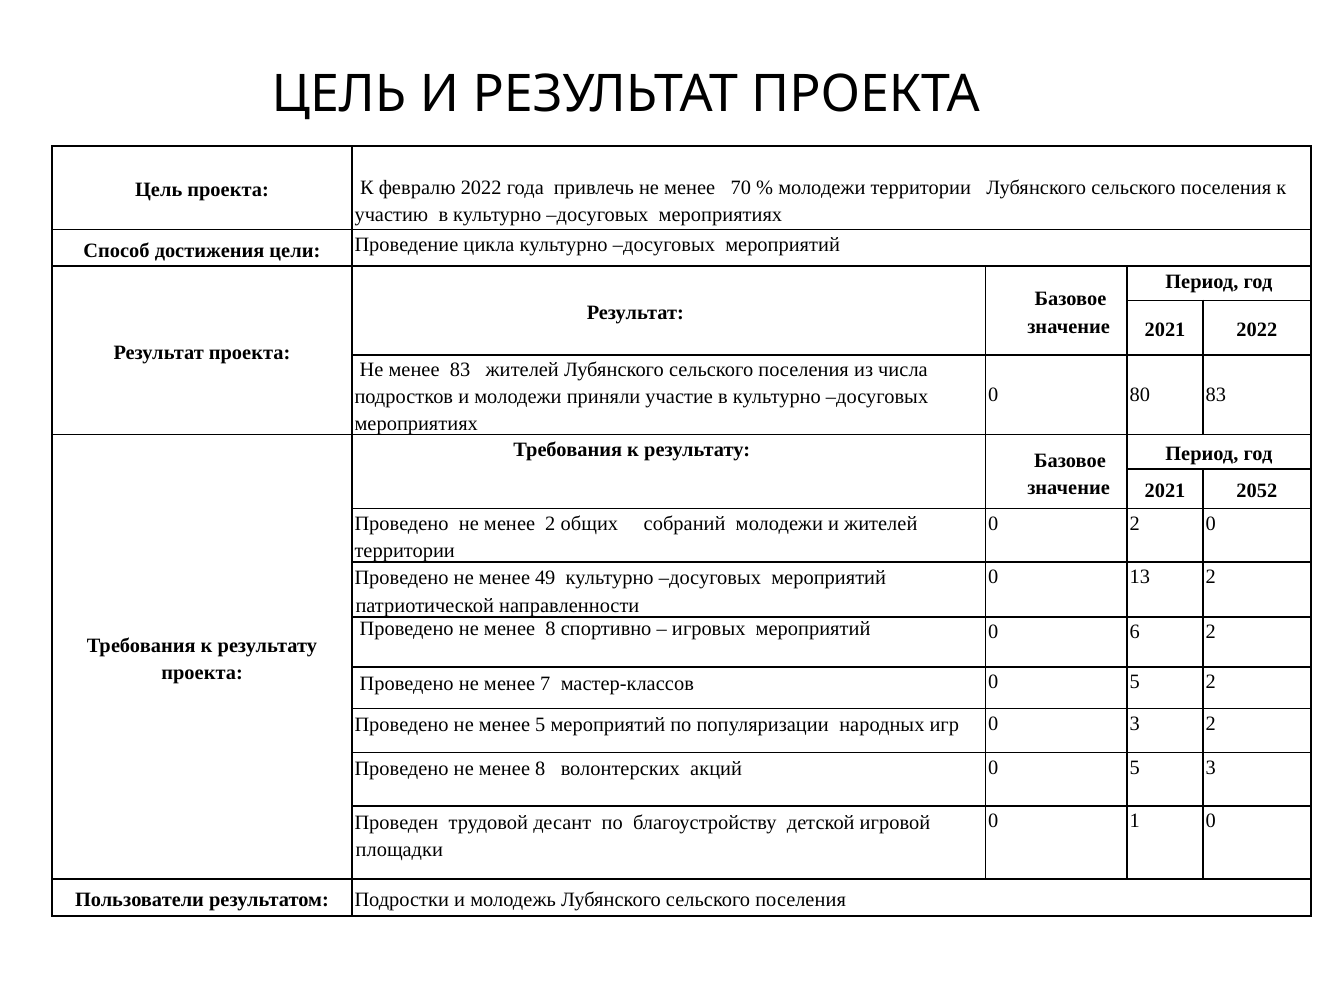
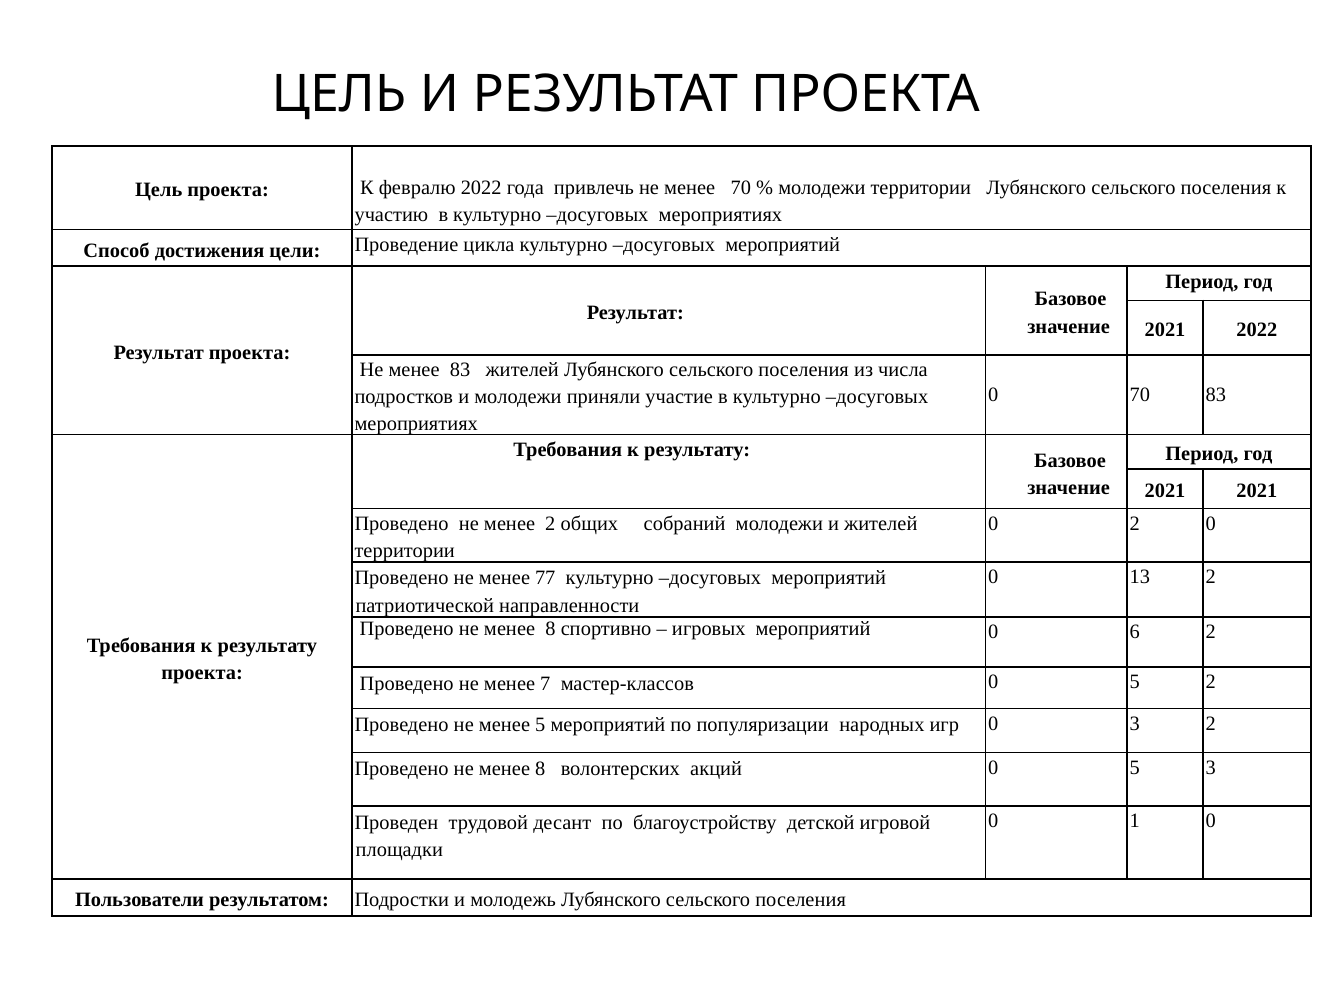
0 80: 80 -> 70 (1140, 395)
2021 2052: 2052 -> 2021 (1257, 491)
49: 49 -> 77 (545, 578)
